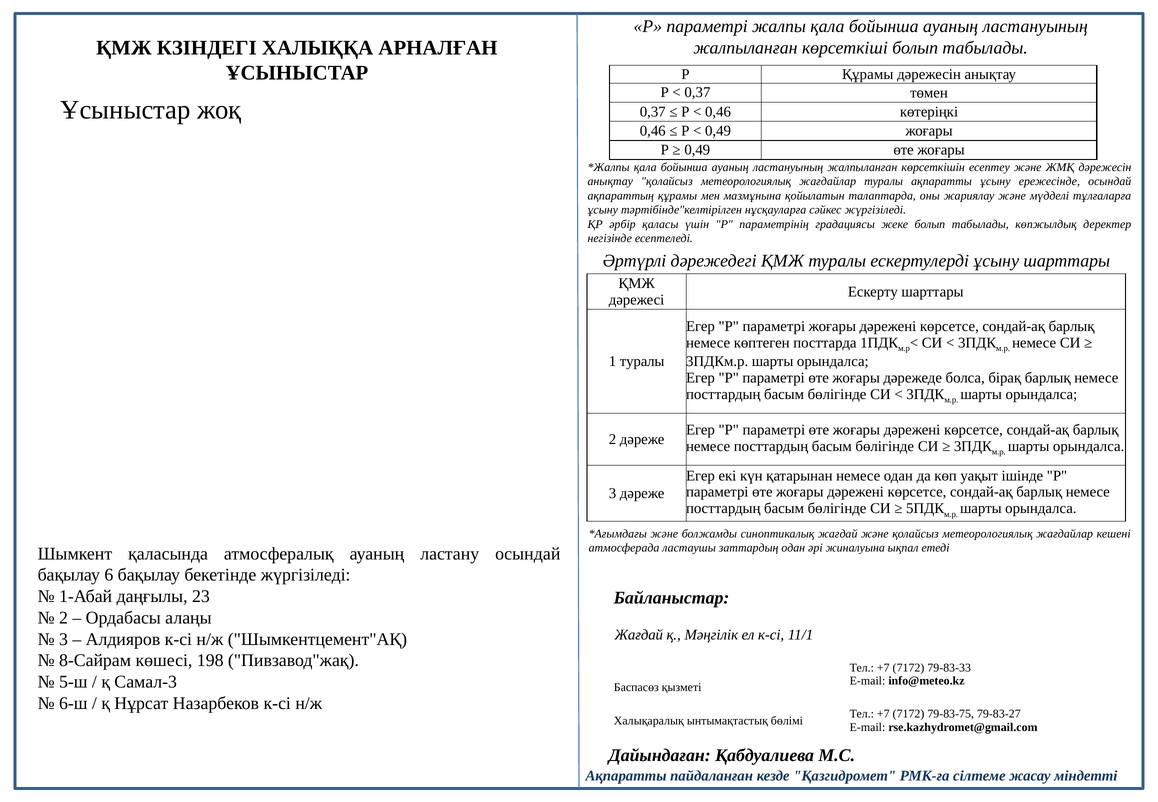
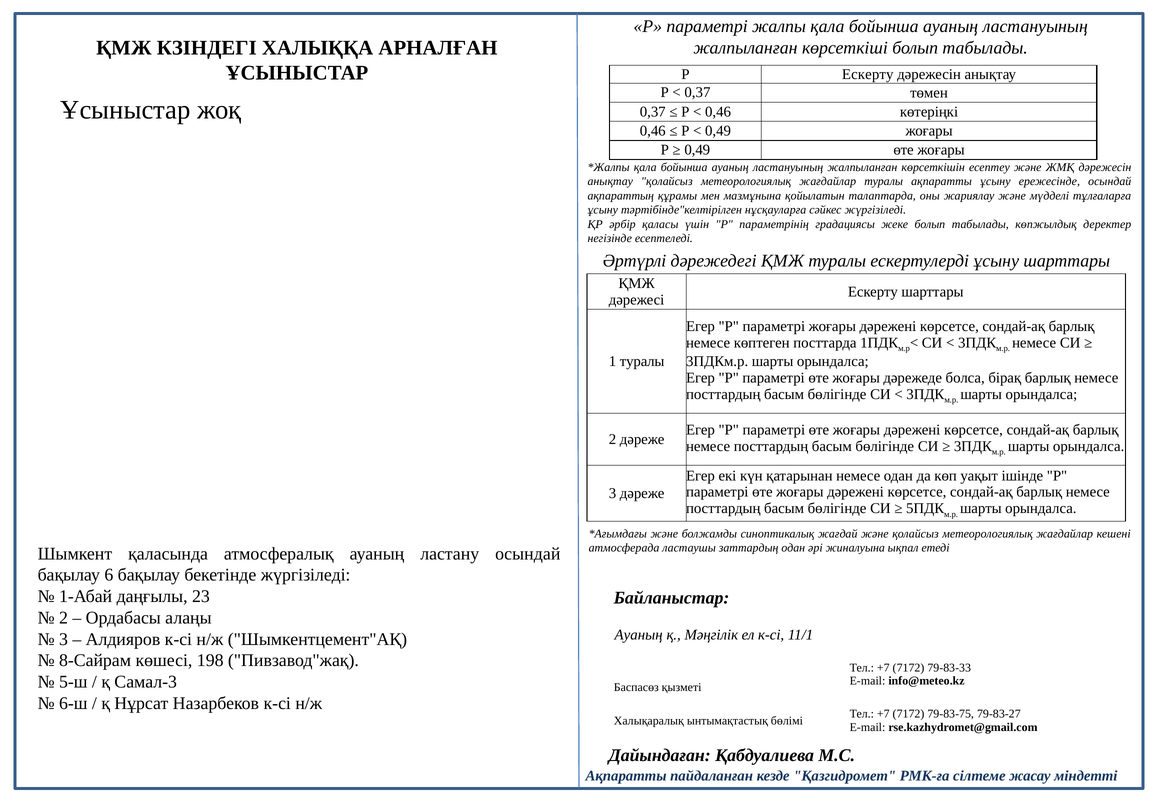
Р Құрамы: Құрамы -> Ескерту (868, 74)
Жағдай: Жағдай -> Ауаның (639, 635)
